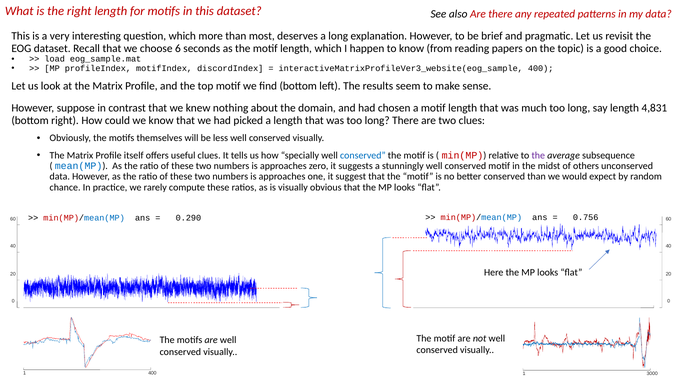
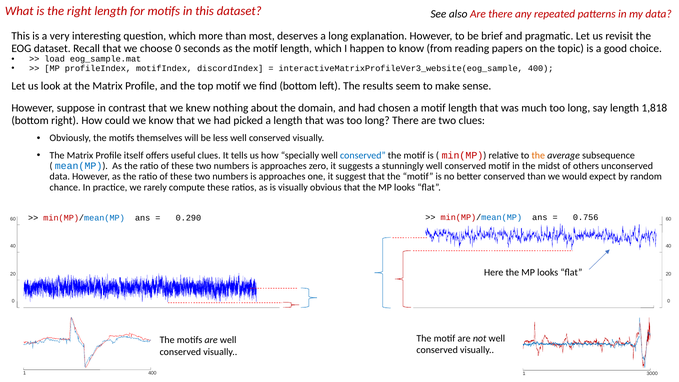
choose 6: 6 -> 0 (178, 48)
4,831: 4,831 -> 1,818 (654, 108)
the colour: purple -> orange (538, 155)
